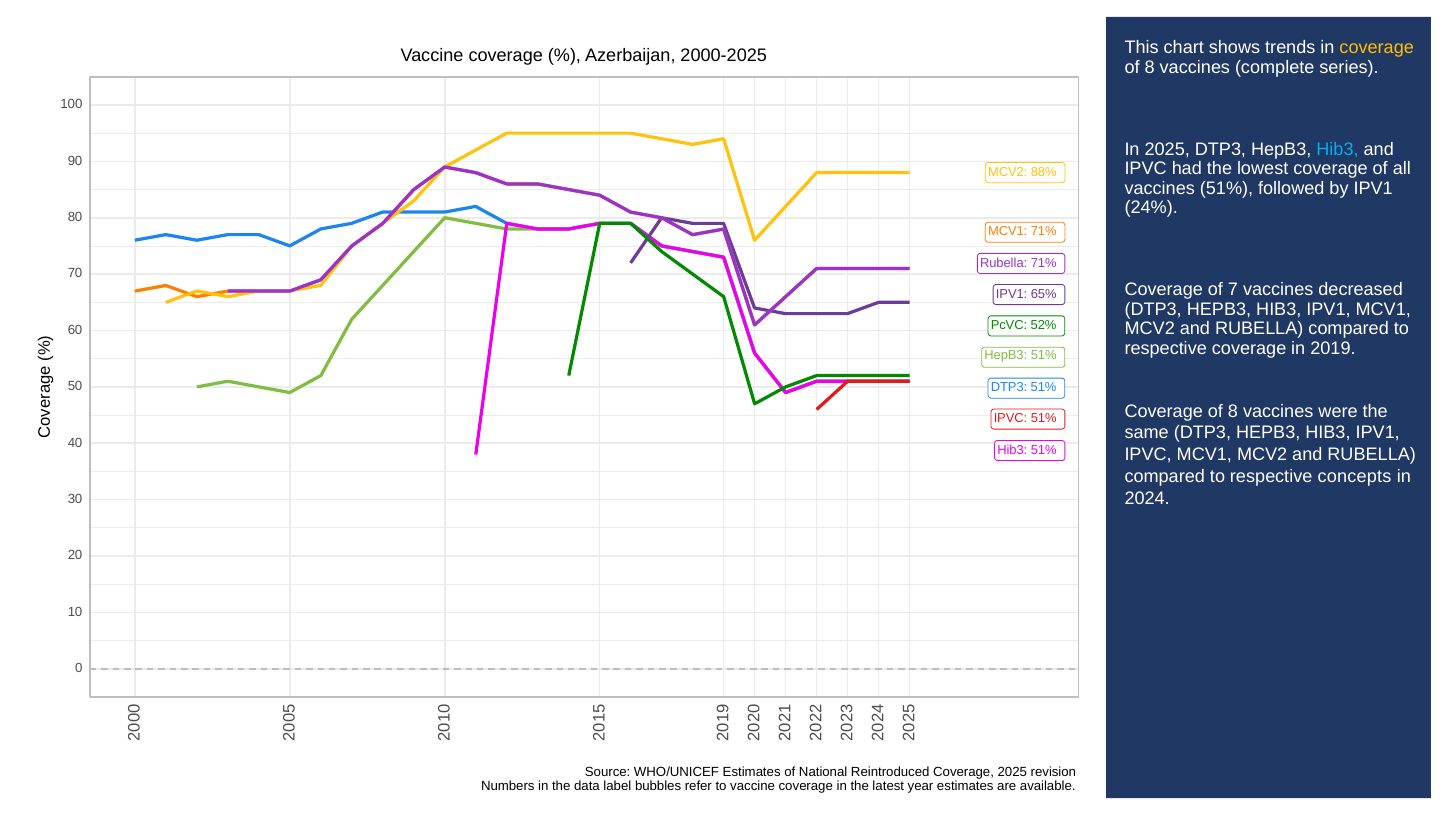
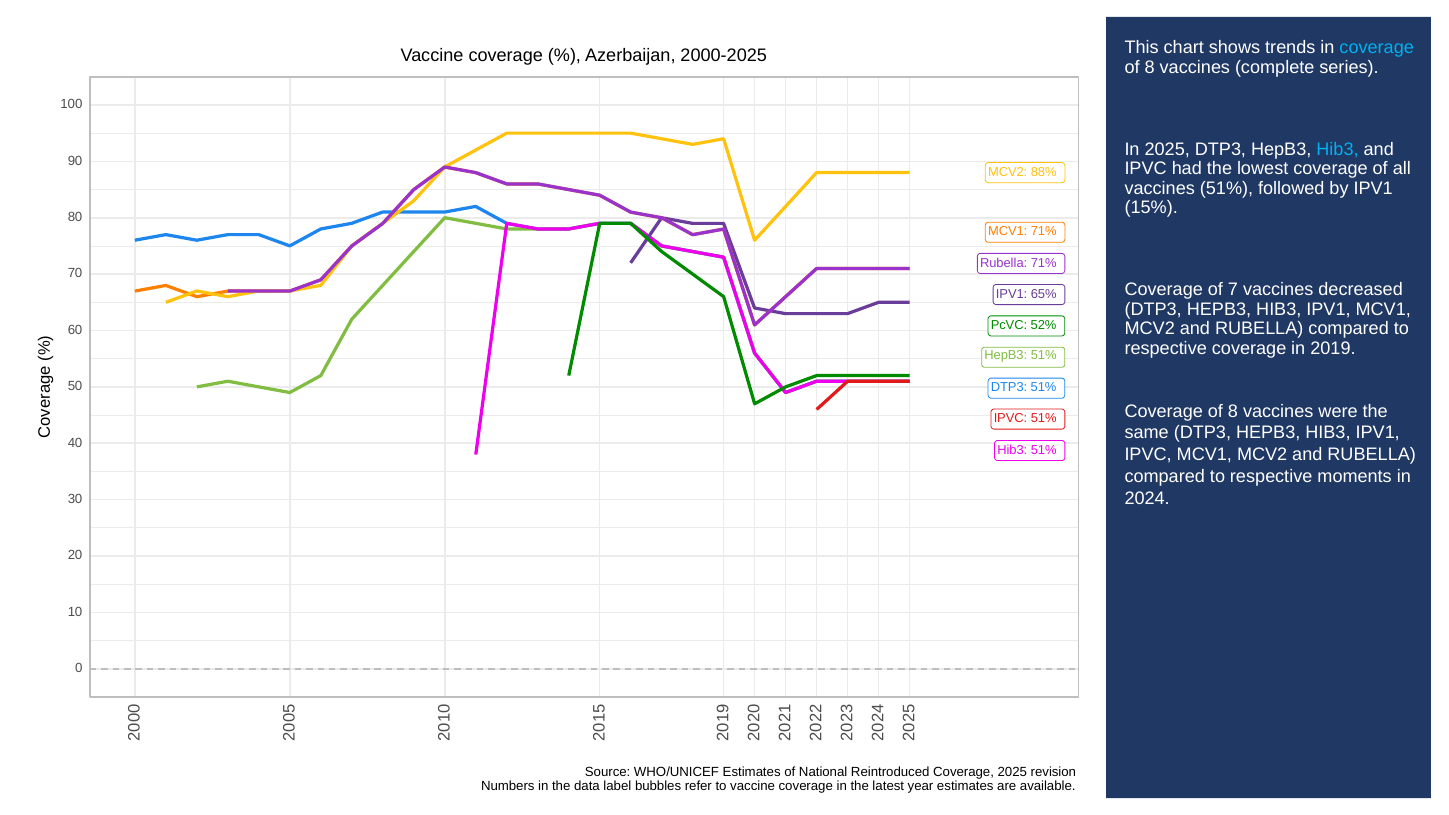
coverage colour: yellow -> light blue (1377, 48)
24%: 24% -> 15% (1151, 208)
concepts: concepts -> moments (1355, 476)
